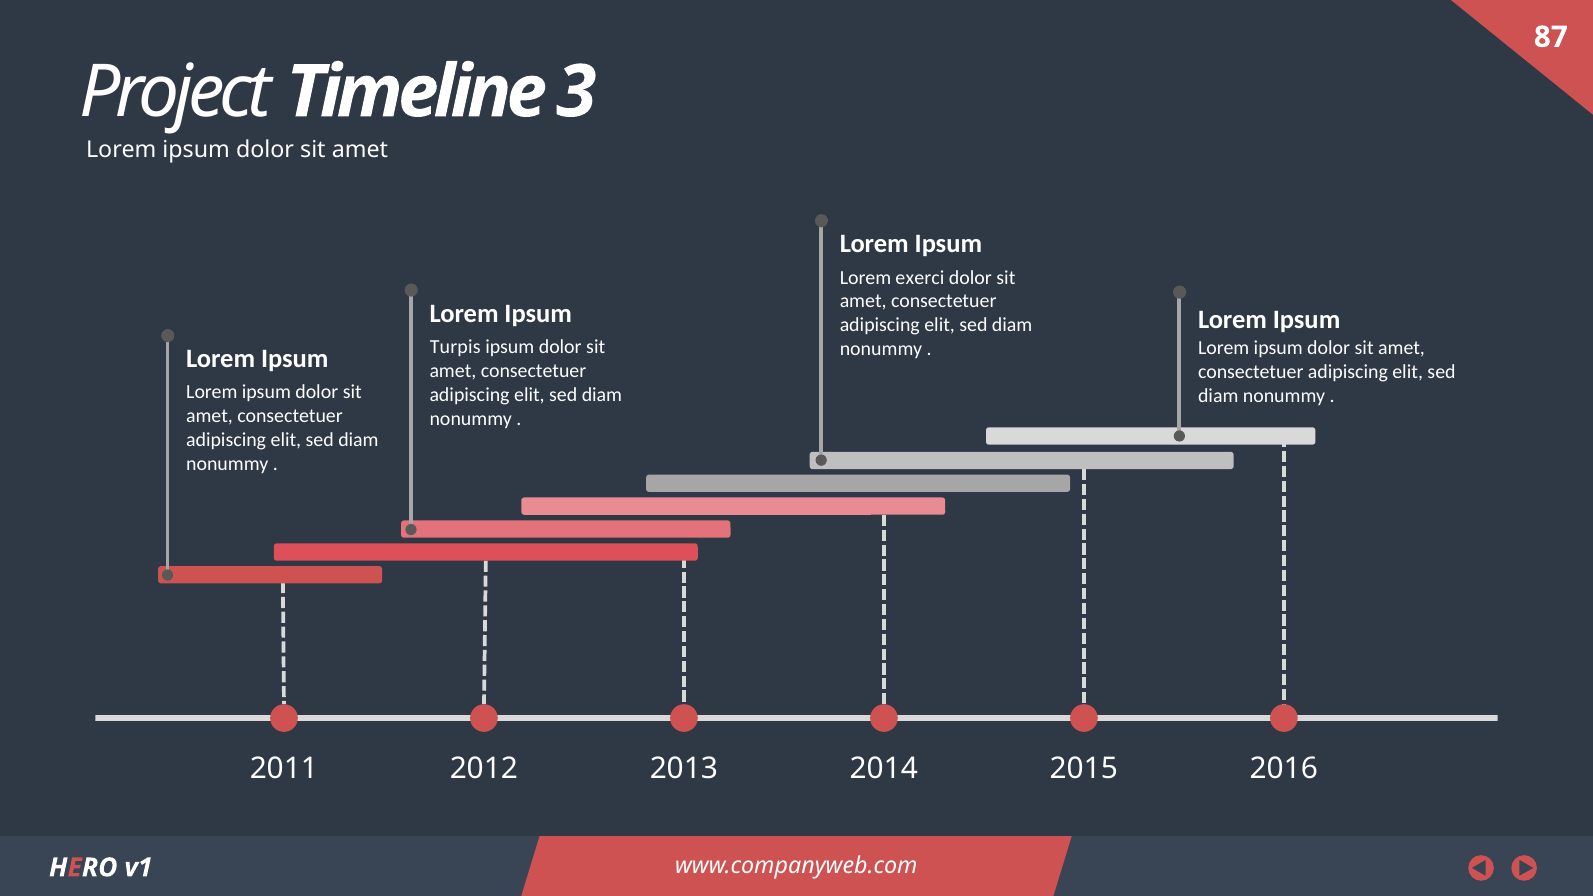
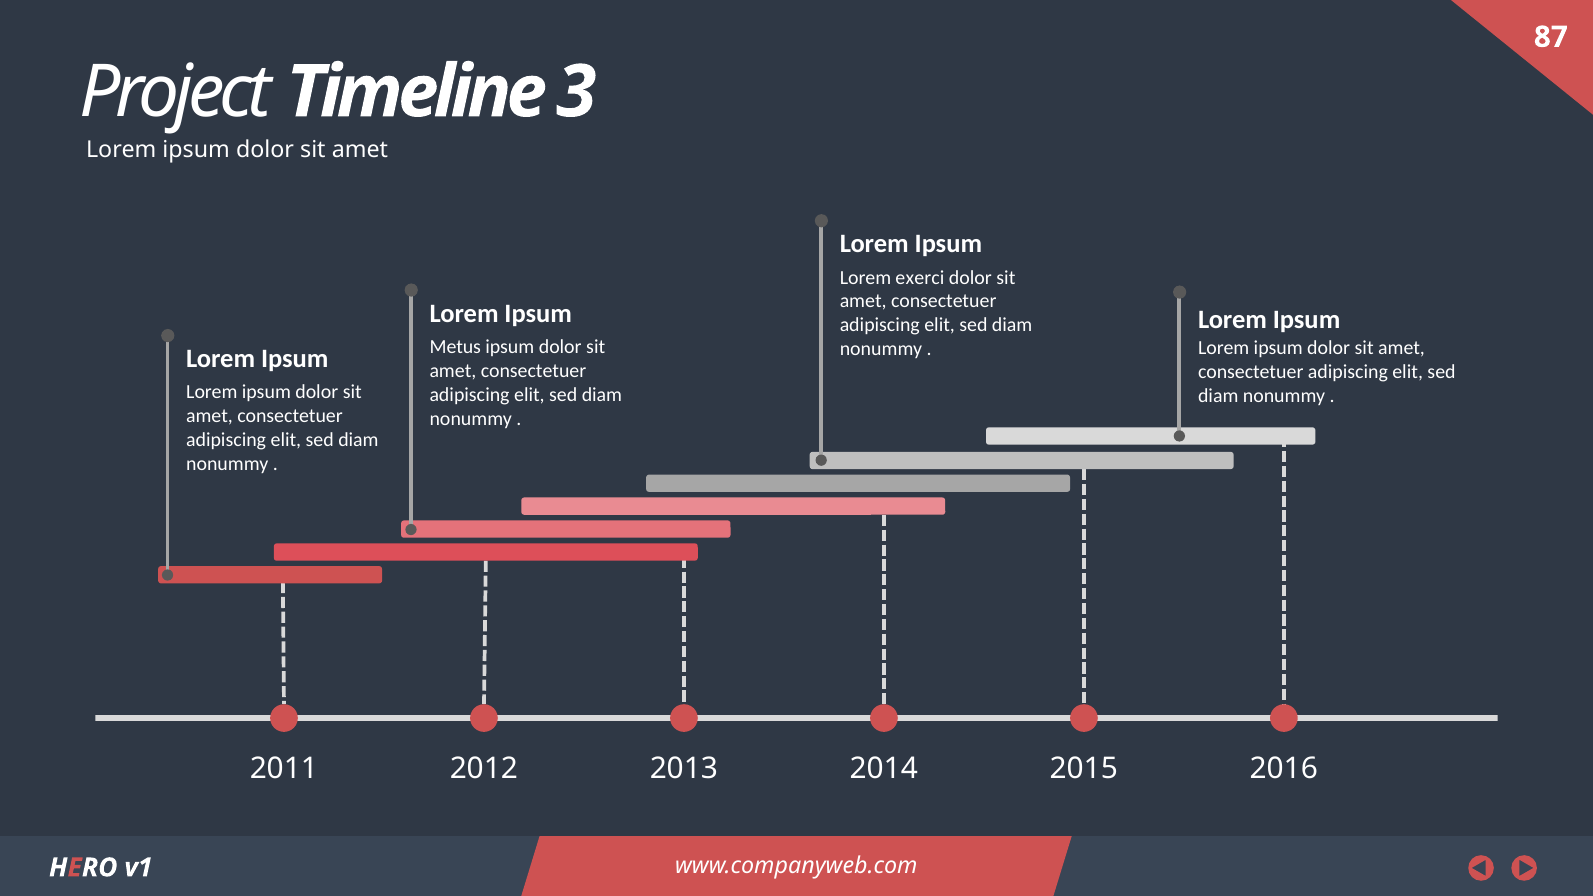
Turpis: Turpis -> Metus (455, 347)
